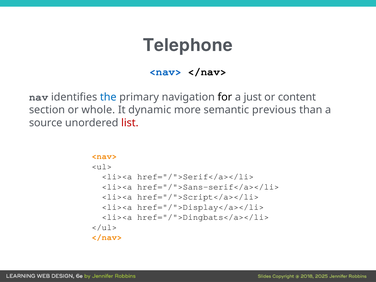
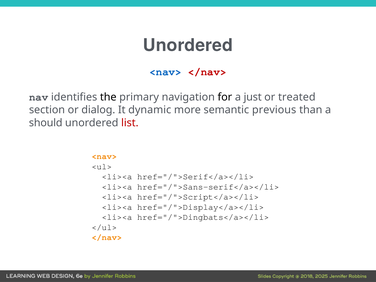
Telephone: Telephone -> Unordered (188, 45)
</nav> colour: black -> red (207, 72)
the colour: blue -> black (108, 97)
content: content -> treated (297, 97)
whole: whole -> dialog (98, 110)
source: source -> should (46, 123)
